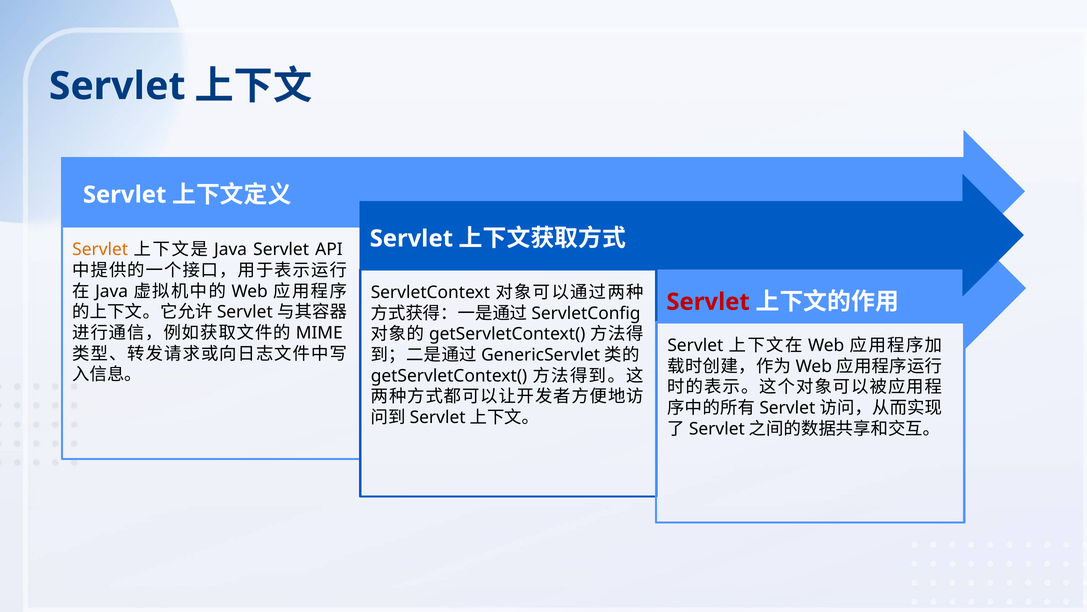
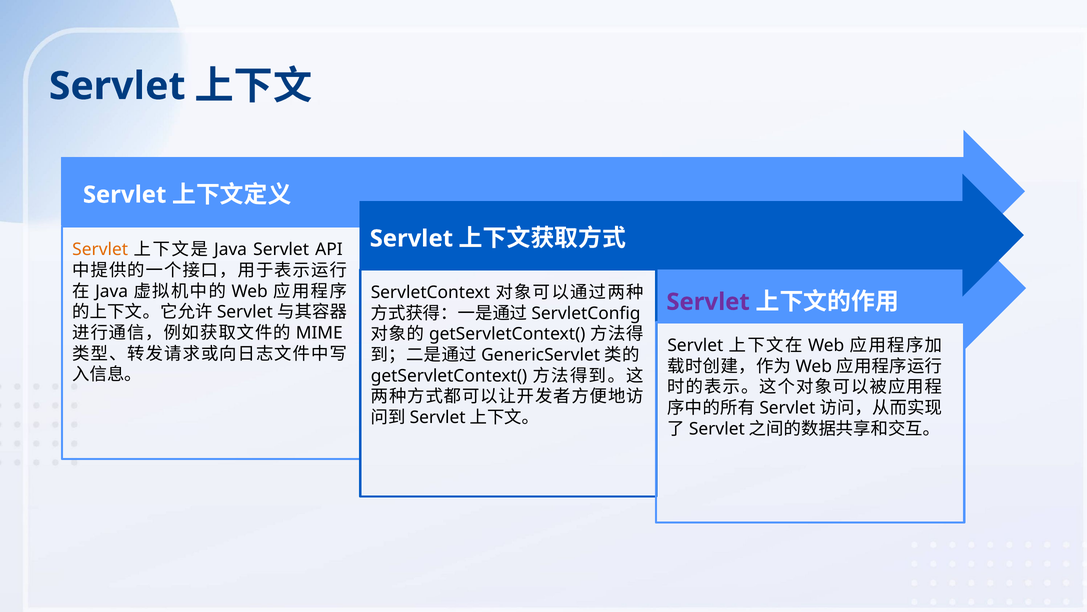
Servlet colour: red -> purple (708, 302)
